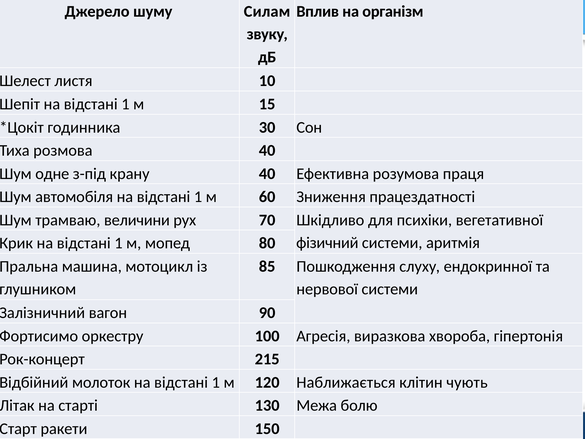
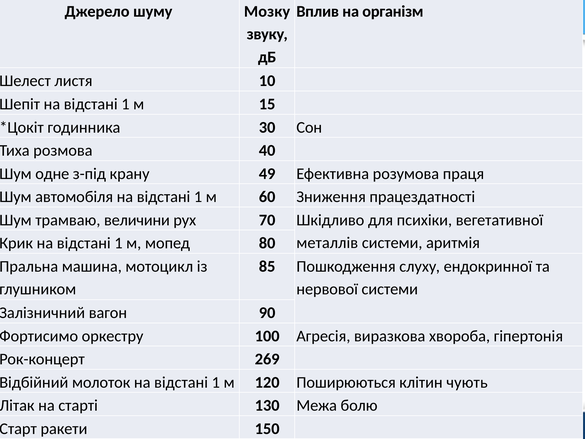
Силам: Силам -> Мозку (267, 11)
крану 40: 40 -> 49 (267, 174)
фізичний: фізичний -> металлів (327, 243)
215: 215 -> 269 (267, 359)
Наближається: Наближається -> Поширюються (346, 382)
